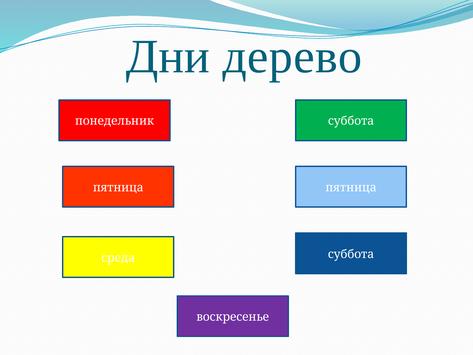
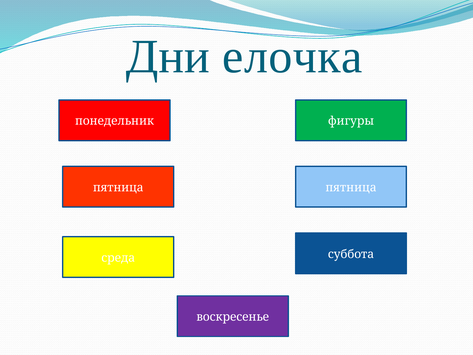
дерево: дерево -> елочка (292, 57)
понедельник суббота: суббота -> фигуры (351, 121)
